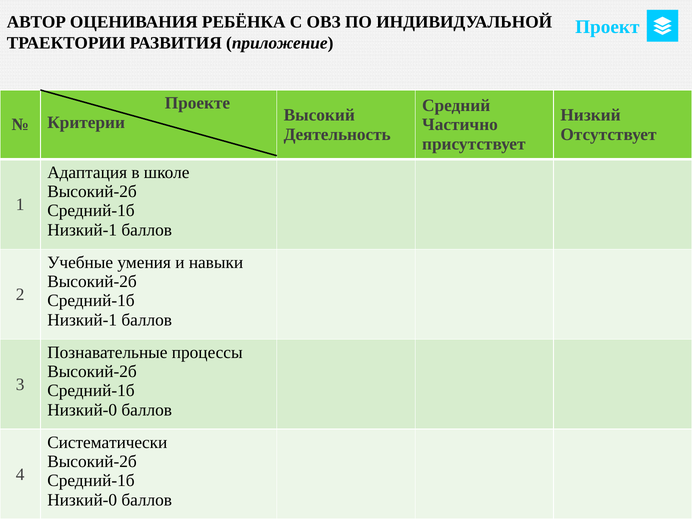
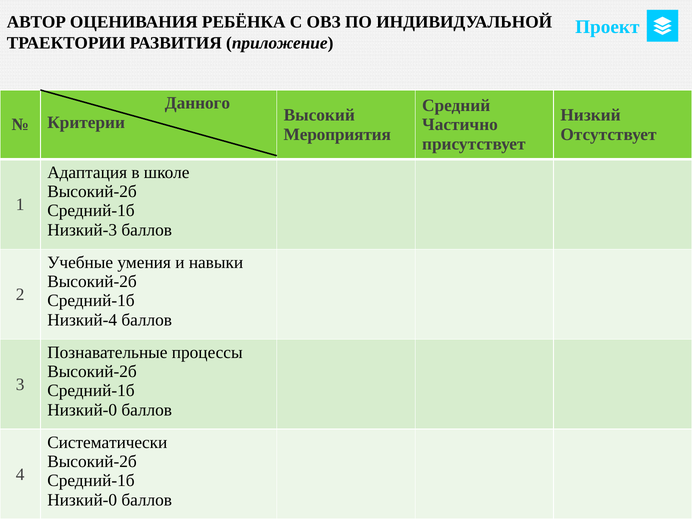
Проекте: Проекте -> Данного (197, 103)
Деятельность: Деятельность -> Мероприятия (337, 134)
Низкий-1: Низкий-1 -> Низкий-3 (82, 230)
Низкий-1: Низкий-1 -> Низкий-4 (82, 320)
